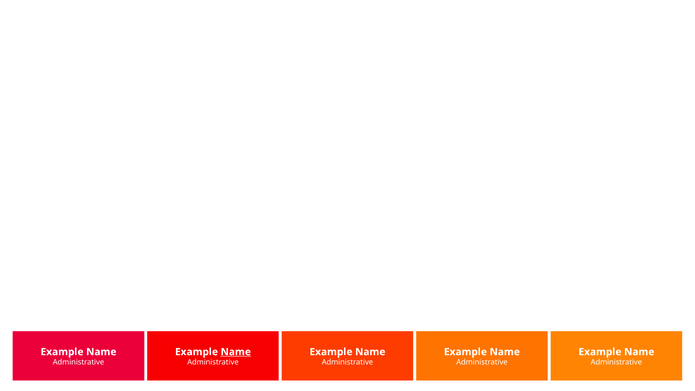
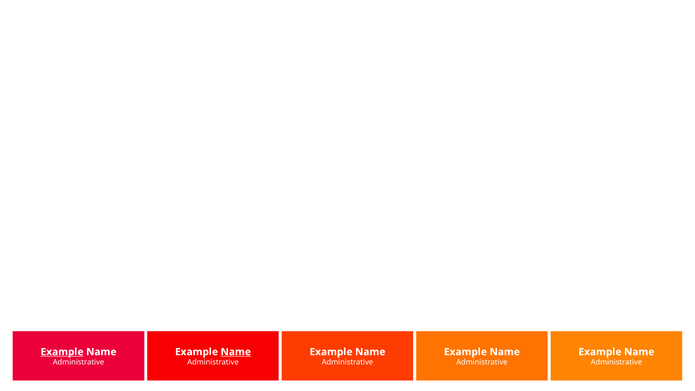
Example underline: none -> present (62, 352)
